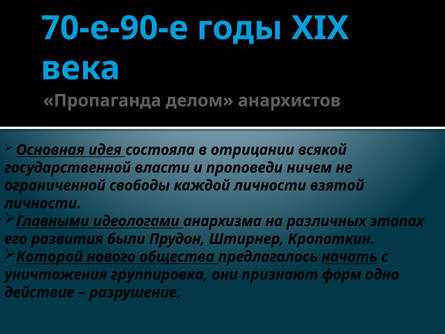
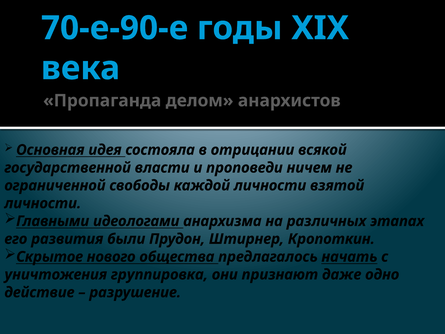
Которой: Которой -> Скрытое (50, 257)
форм: форм -> даже (342, 274)
